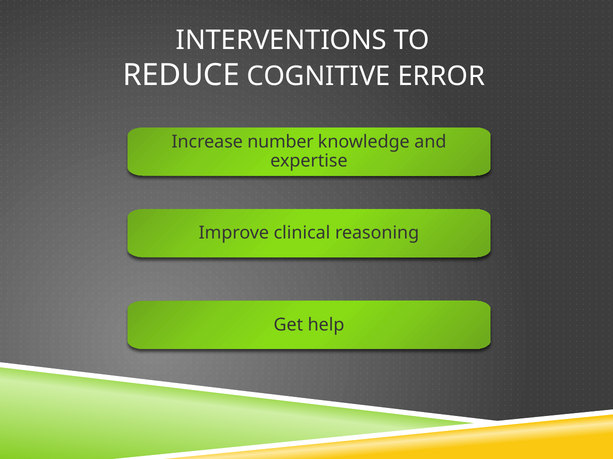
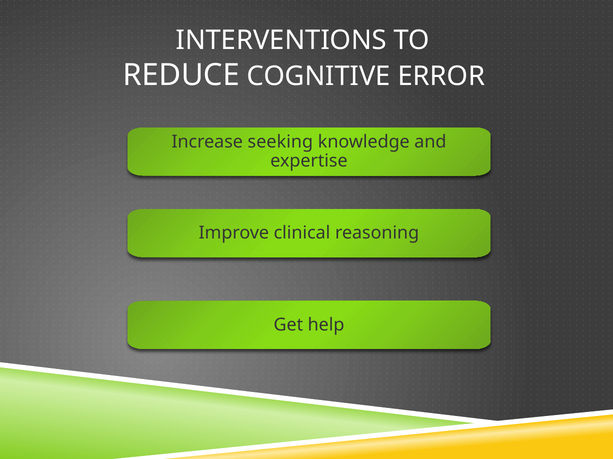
number: number -> seeking (280, 142)
